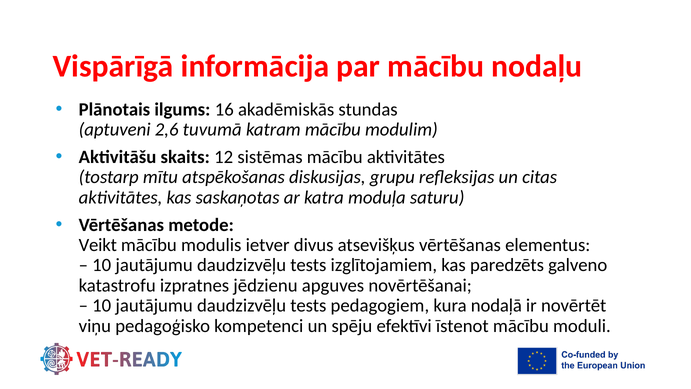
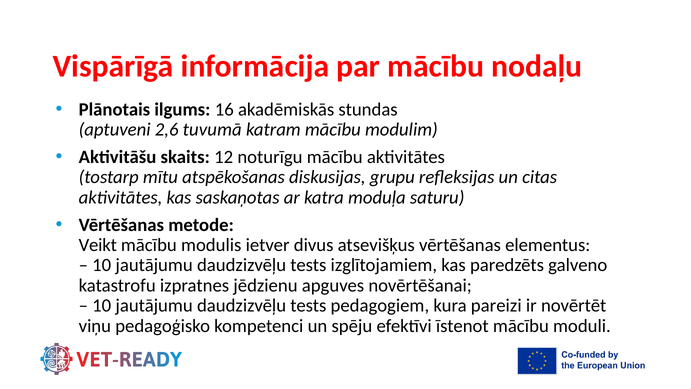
sistēmas: sistēmas -> noturīgu (270, 157)
nodaļā: nodaļā -> pareizi (496, 305)
